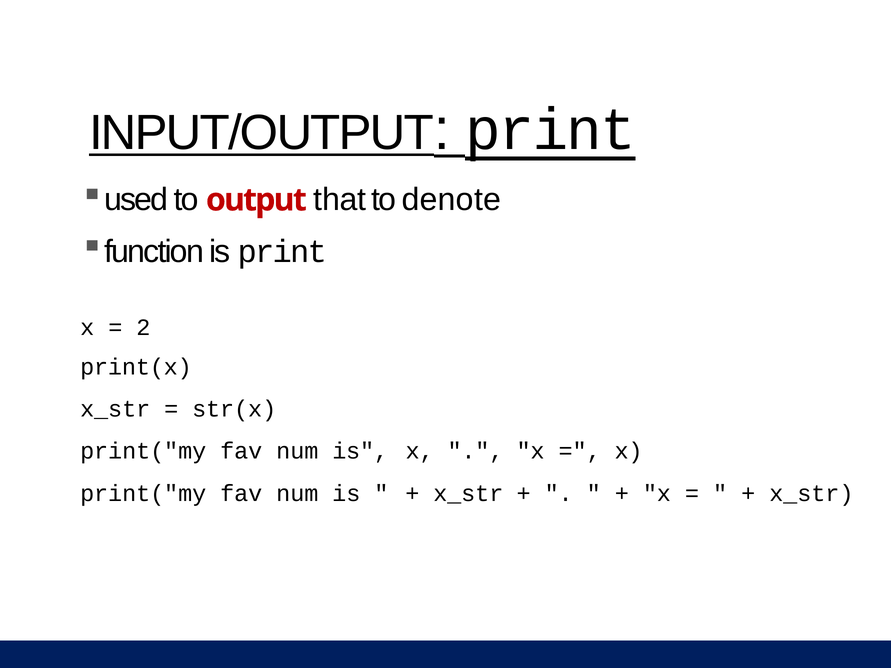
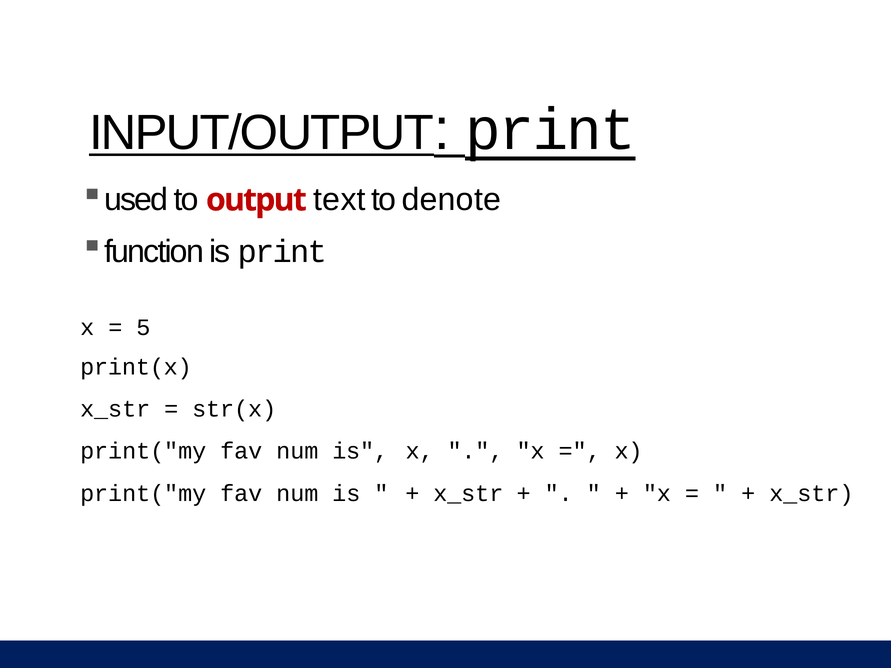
that: that -> text (340, 200)
2: 2 -> 5 (143, 328)
